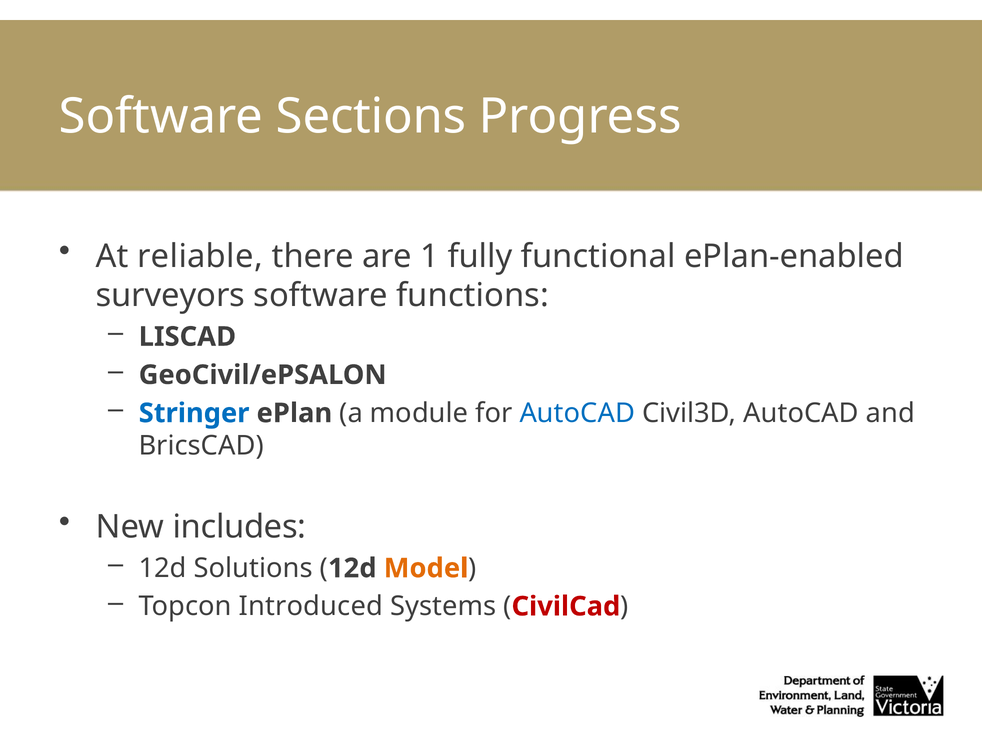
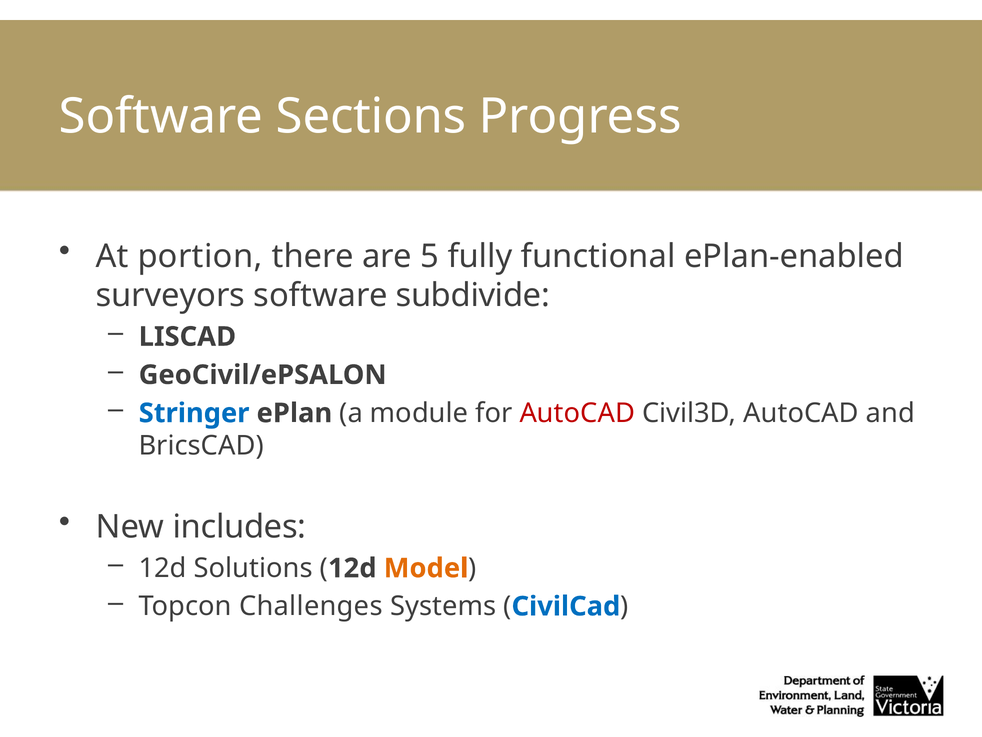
reliable: reliable -> portion (200, 256)
1: 1 -> 5 (430, 256)
functions: functions -> subdivide (473, 295)
AutoCAD colour: blue -> red (577, 413)
Introduced: Introduced -> Challenges (311, 606)
CivilCad colour: red -> blue (566, 606)
